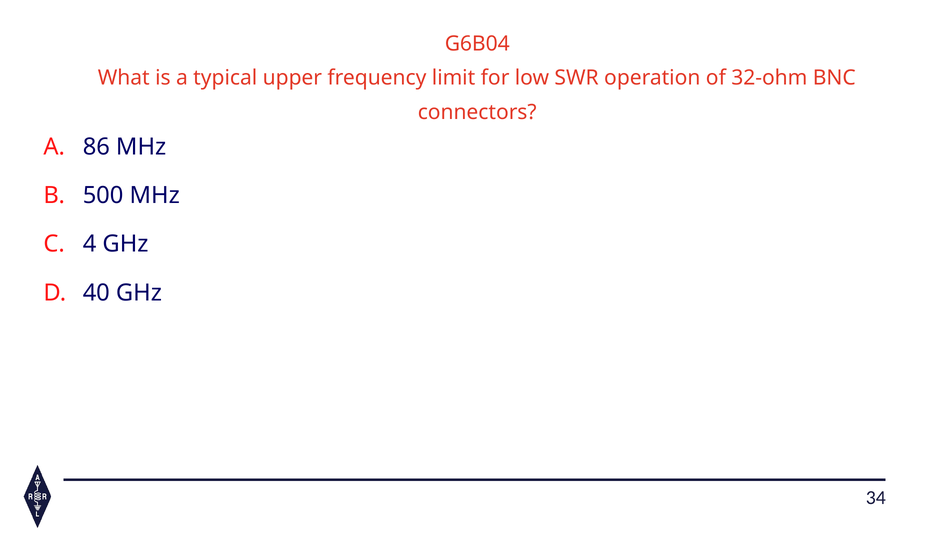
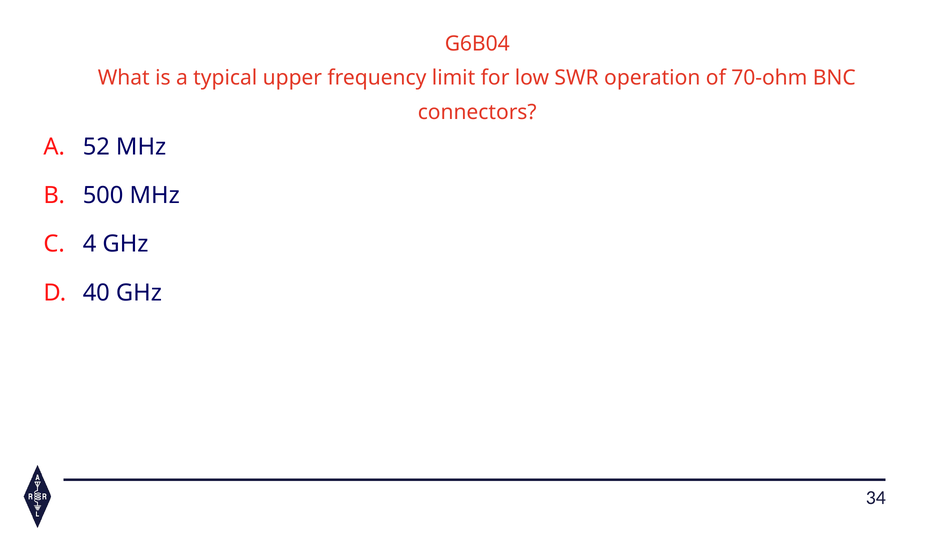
32-ohm: 32-ohm -> 70-ohm (769, 78)
86: 86 -> 52 (96, 147)
